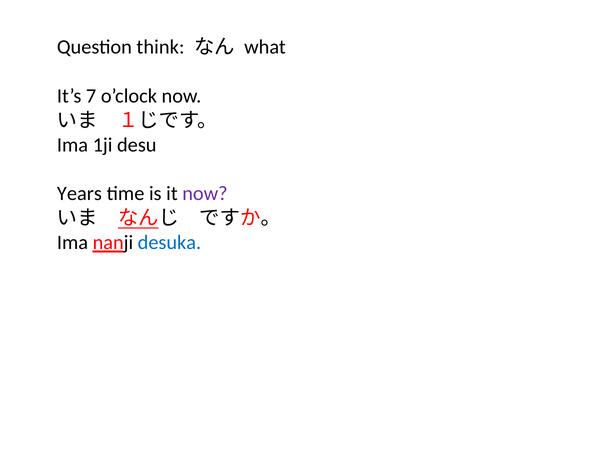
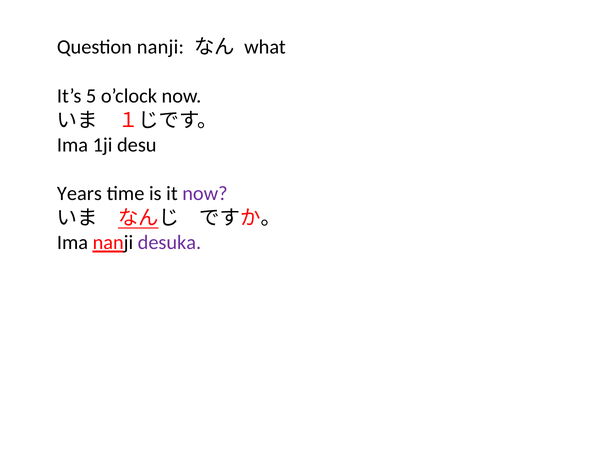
Question think: think -> nanji (160, 47)
7: 7 -> 5 (91, 96)
desuka colour: blue -> purple (169, 243)
